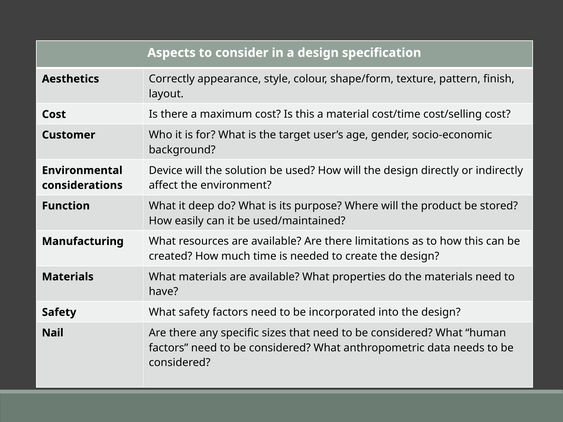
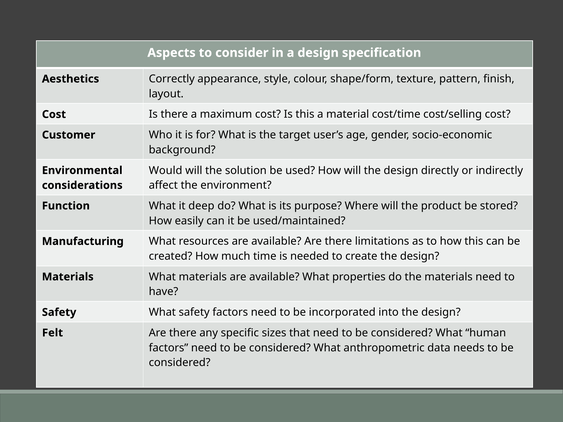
Device: Device -> Would (166, 170)
Nail: Nail -> Felt (52, 333)
